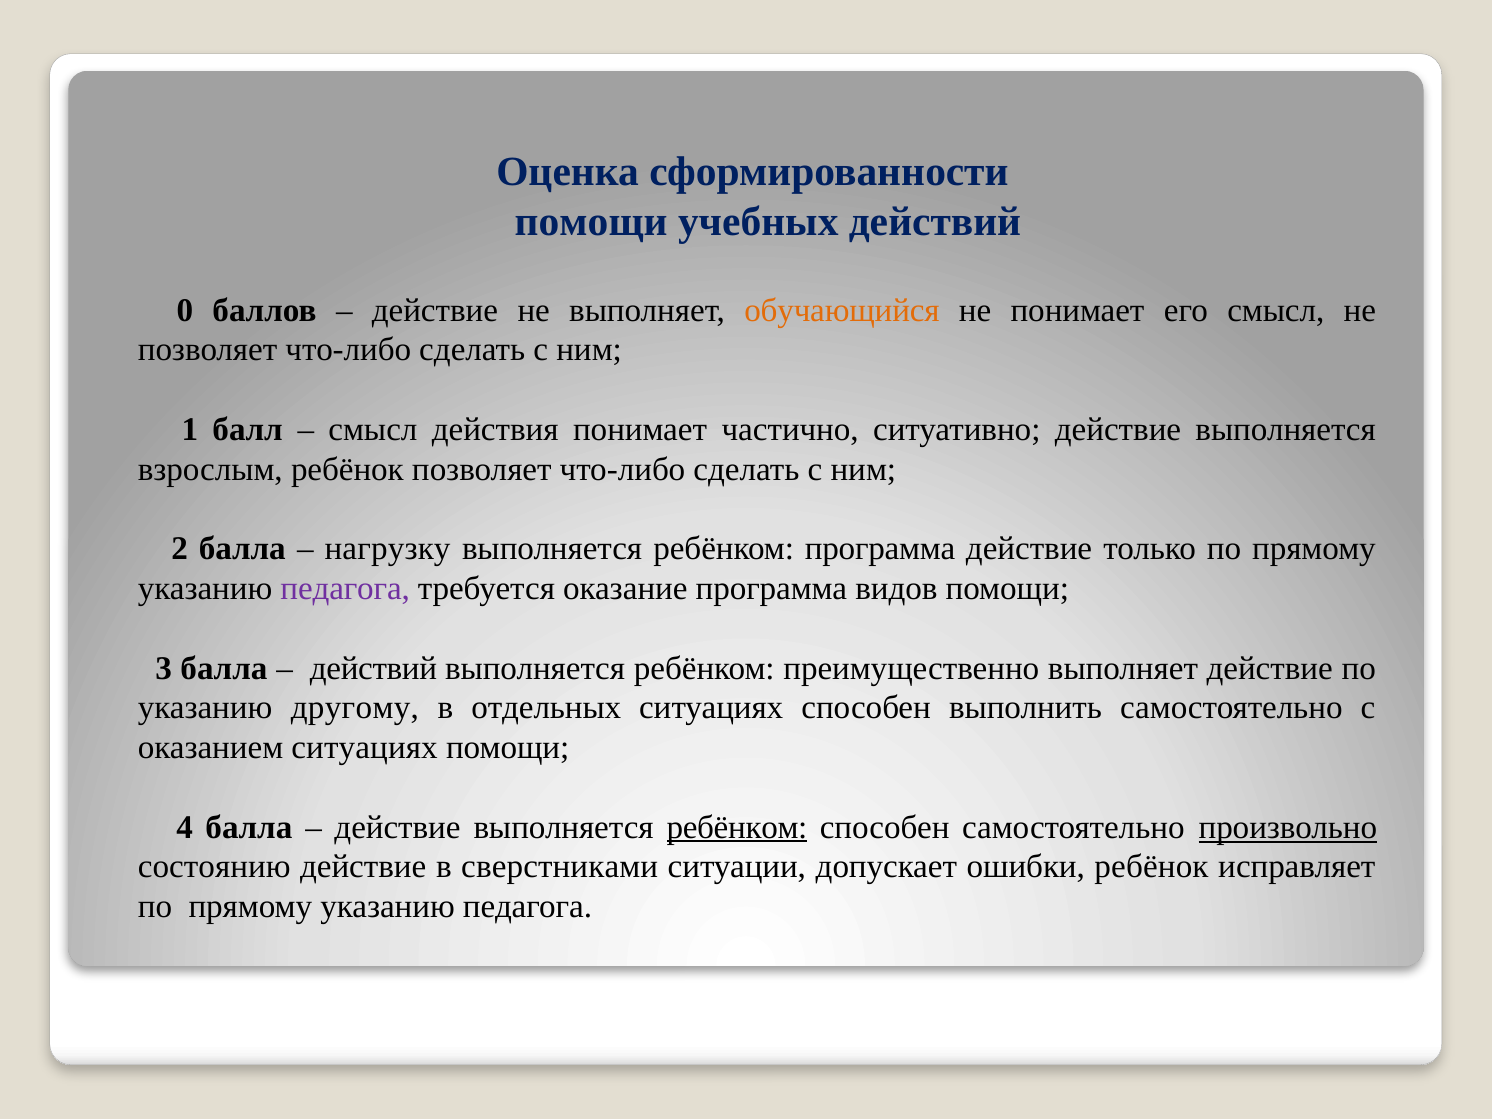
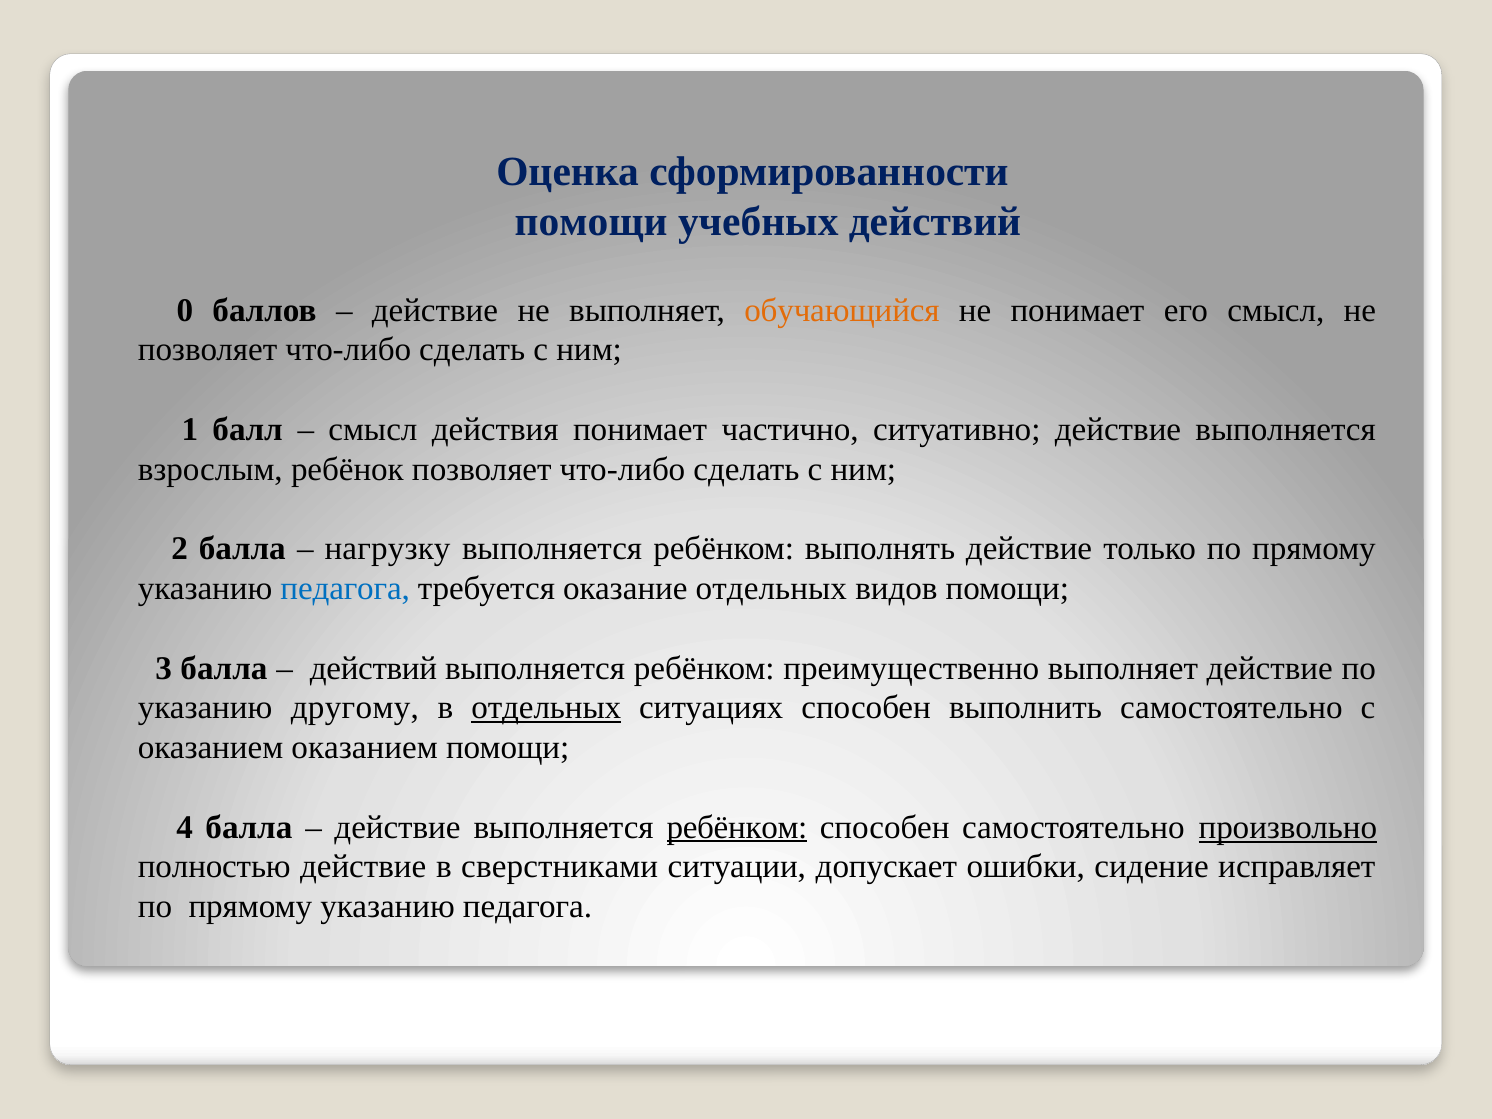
ребёнком программа: программа -> выполнять (880, 549)
педагога colour: purple -> blue (345, 589)
оказание программа: программа -> отдельных (771, 589)
отдельных underline: none -> present (546, 708)
оказанием ситуациях: ситуациях -> оказанием (365, 748)
состоянию: состоянию -> полностью (214, 867)
ошибки ребёнок: ребёнок -> сидение (1152, 867)
